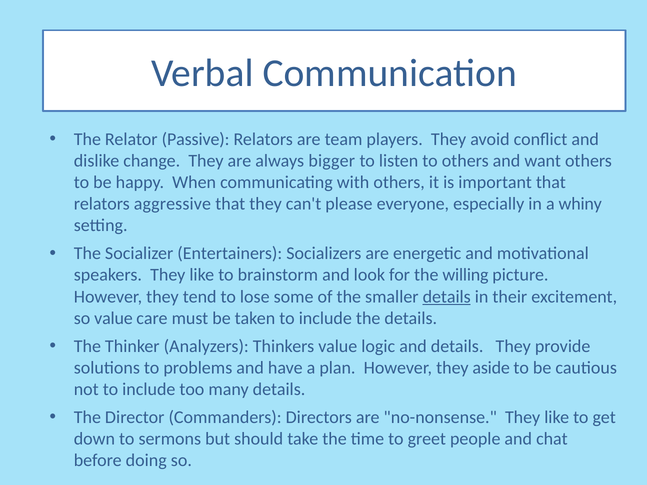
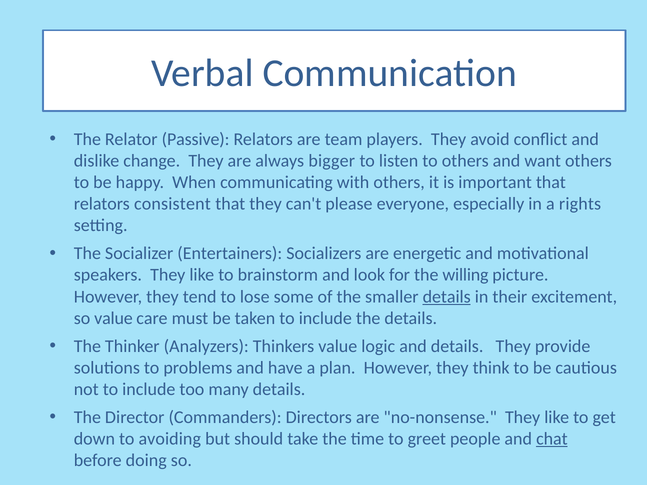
aggressive: aggressive -> consistent (172, 204)
whiny: whiny -> rights (580, 204)
aside: aside -> think (491, 368)
sermons: sermons -> avoiding (170, 439)
chat underline: none -> present (552, 439)
